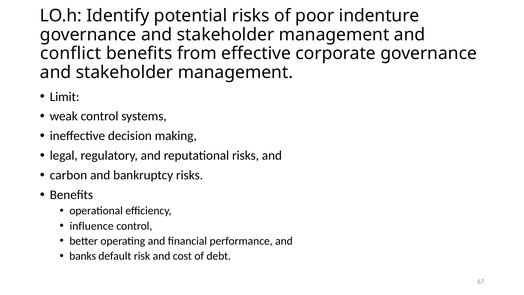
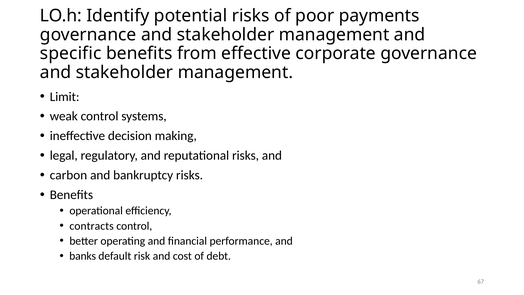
indenture: indenture -> payments (379, 16)
conflict: conflict -> specific (71, 53)
influence: influence -> contracts (92, 226)
